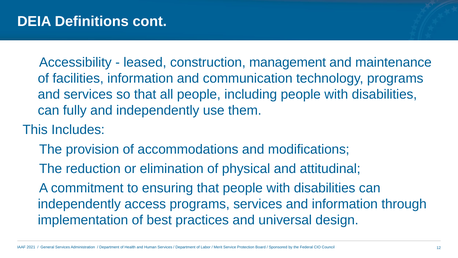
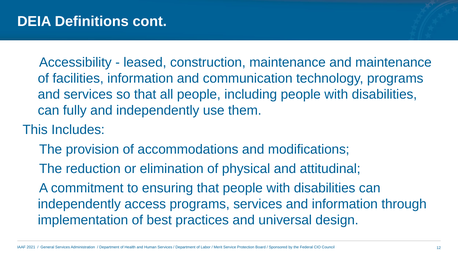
construction management: management -> maintenance (288, 62)
